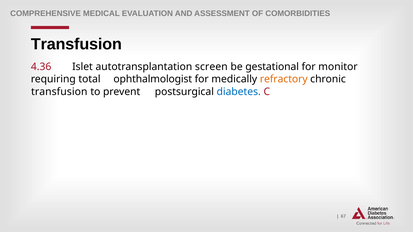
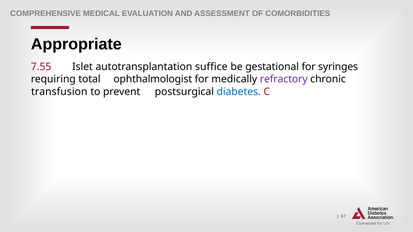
Transfusion: Transfusion -> Appropriate (76, 44)
4.36: 4.36 -> 7.55 (41, 67)
screen: screen -> suffice (211, 67)
monitor: monitor -> syringes (338, 67)
refractory colour: orange -> purple (284, 79)
